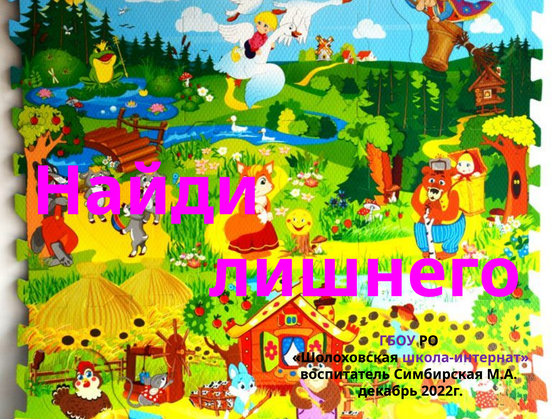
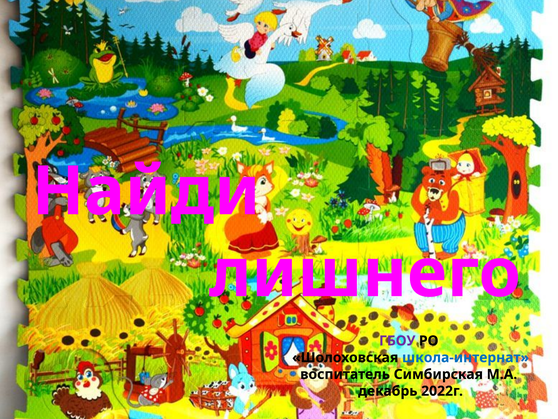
школа-интернат colour: purple -> blue (466, 357)
